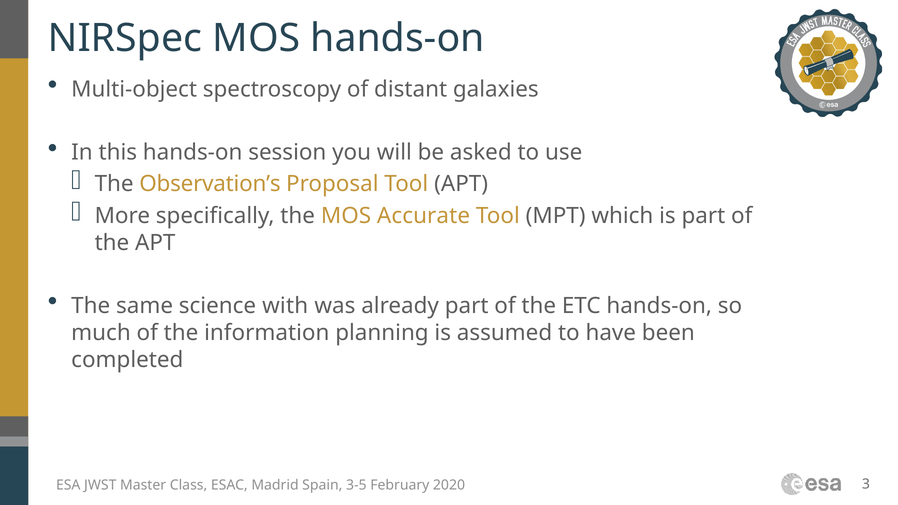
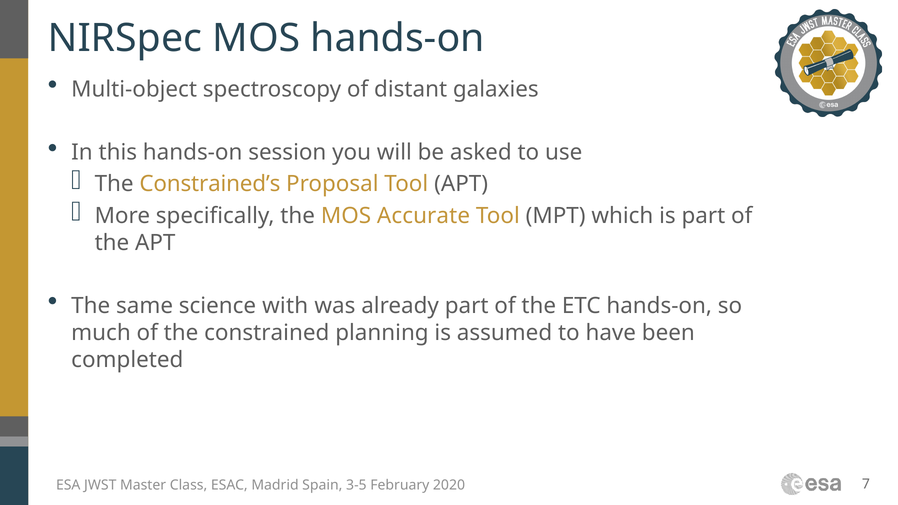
Observation’s: Observation’s -> Constrained’s (210, 184)
information: information -> constrained (267, 333)
3: 3 -> 7 (866, 484)
